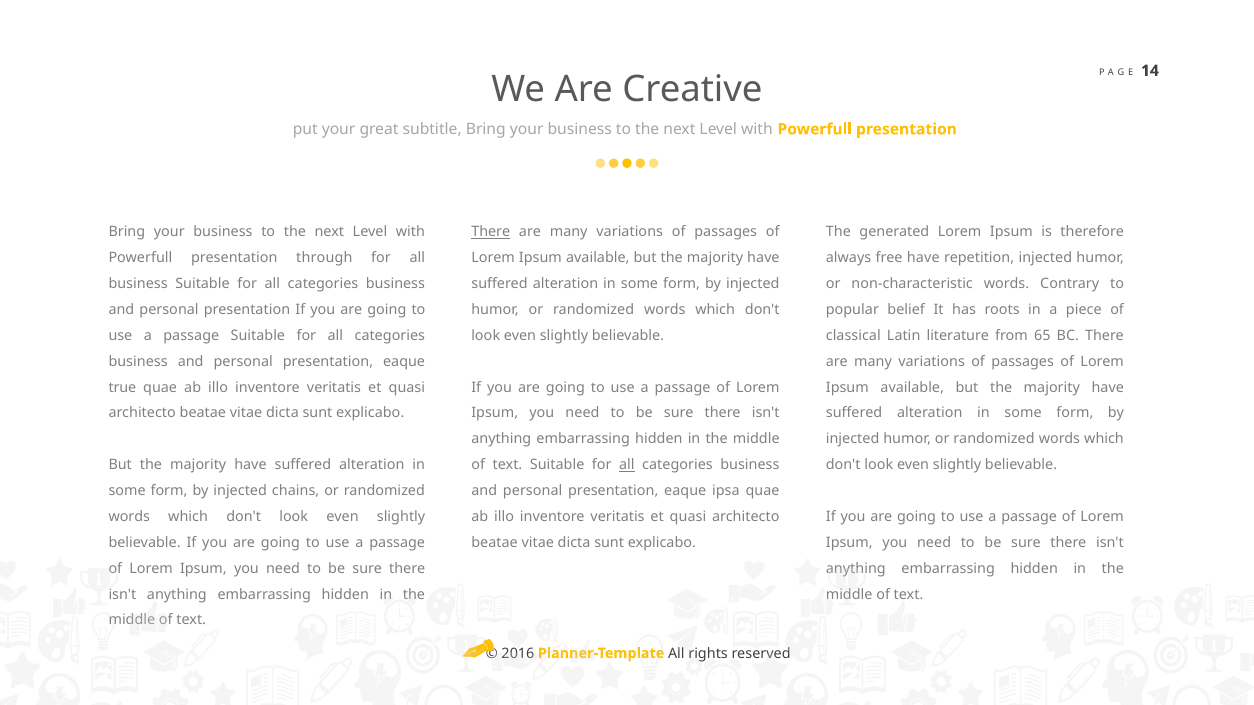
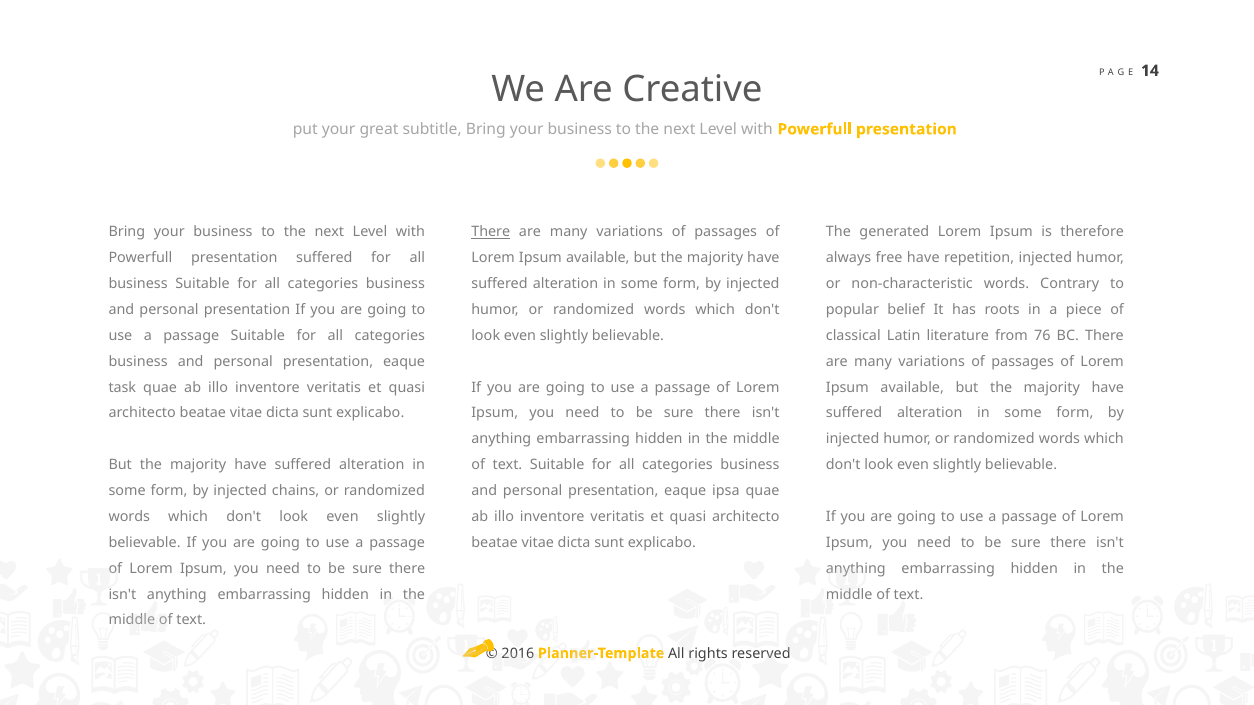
presentation through: through -> suffered (324, 258)
65: 65 -> 76 (1042, 336)
true: true -> task (122, 388)
all underline: present -> none (627, 465)
